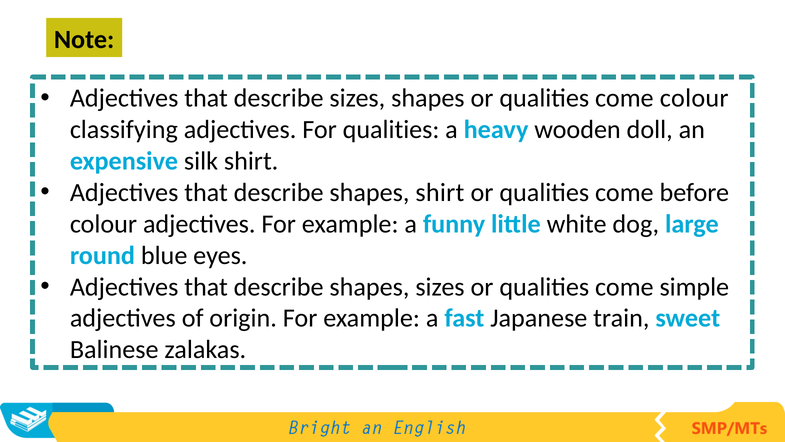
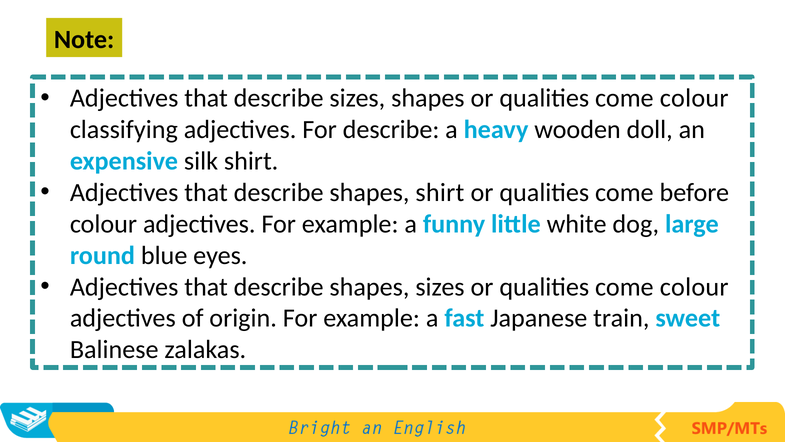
For qualities: qualities -> describe (391, 130)
simple: simple -> colour (694, 287)
